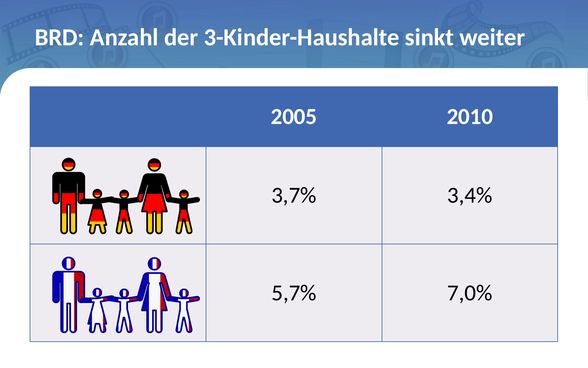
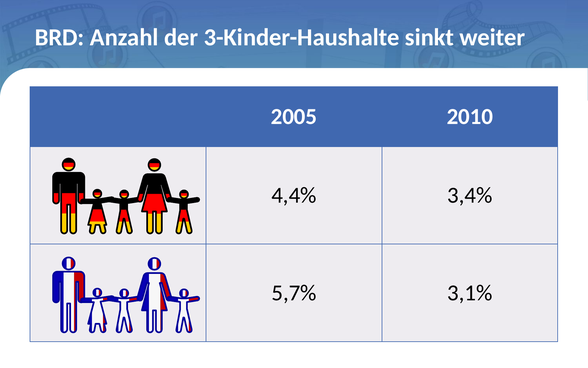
3,7%: 3,7% -> 4,4% (294, 195)
7,0%: 7,0% -> 3,1% (470, 293)
